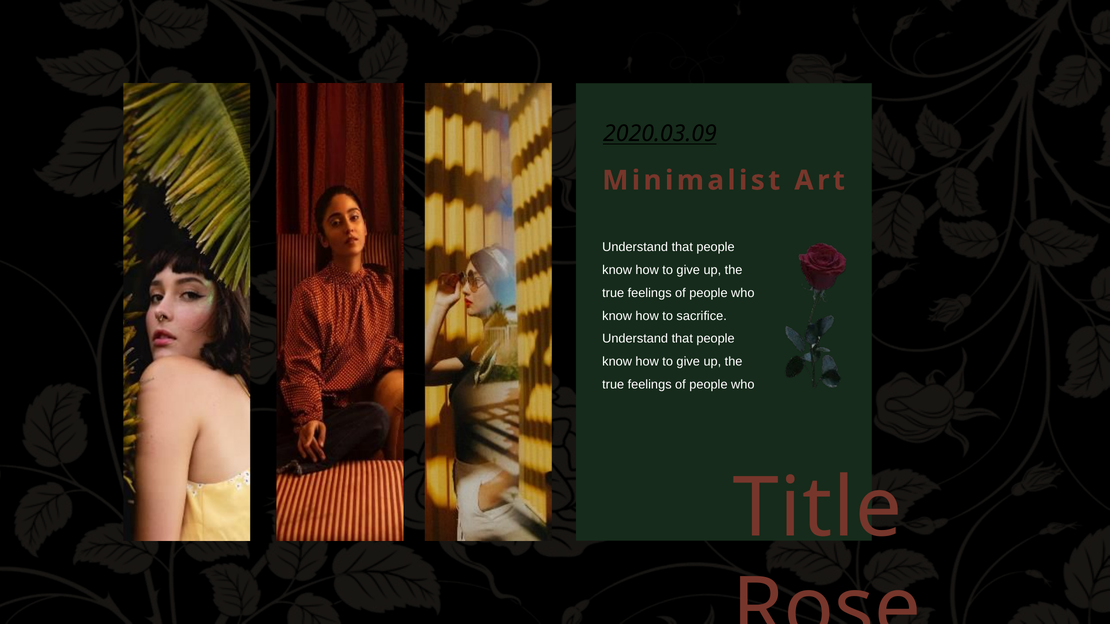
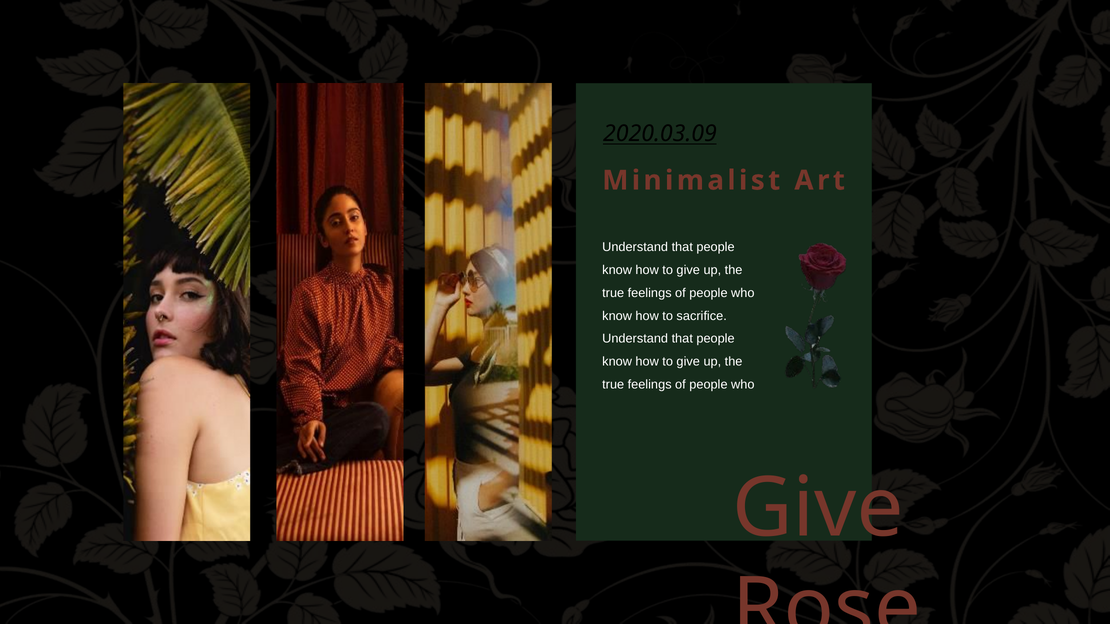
Title: Title -> Give (818, 509)
